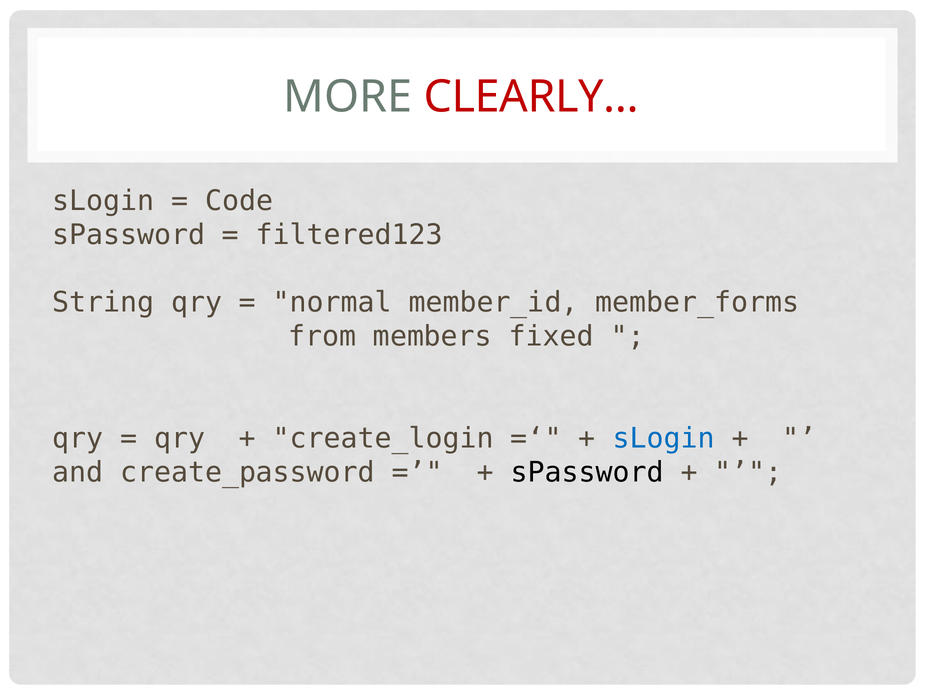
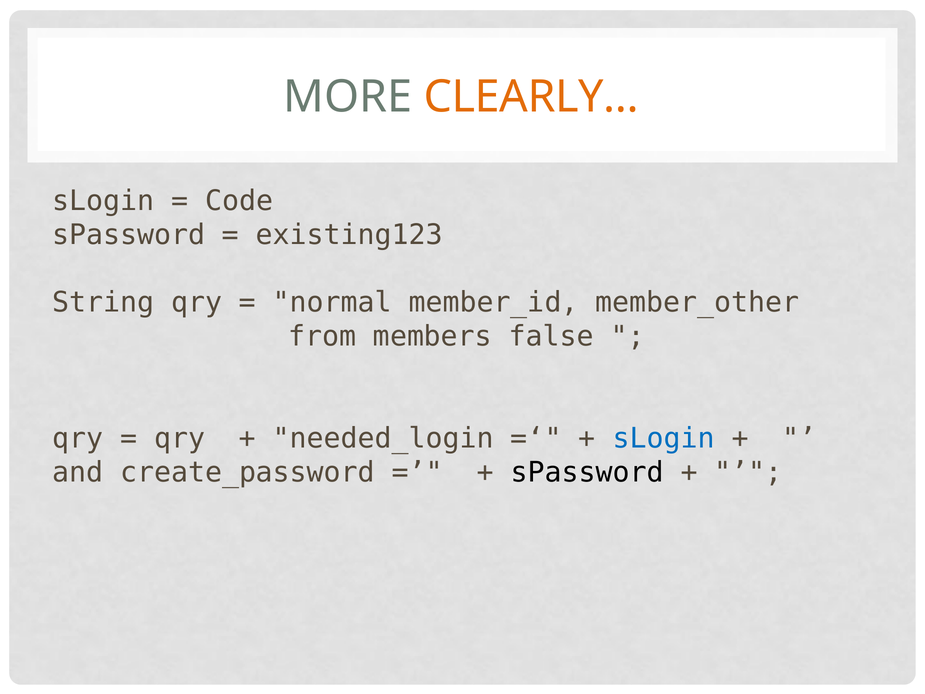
CLEARLY… colour: red -> orange (531, 97)
filtered123: filtered123 -> existing123 (349, 235)
member_forms: member_forms -> member_other (697, 303)
fixed: fixed -> false (551, 336)
create_login: create_login -> needed_login (383, 438)
